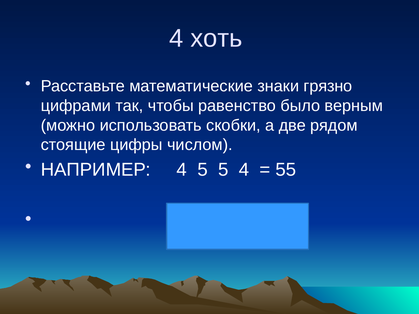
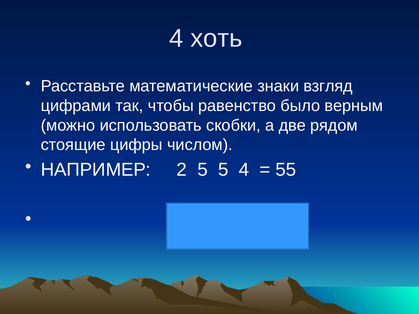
грязно: грязно -> взгляд (328, 86)
НАПРИМЕР 4: 4 -> 2 (182, 170)
